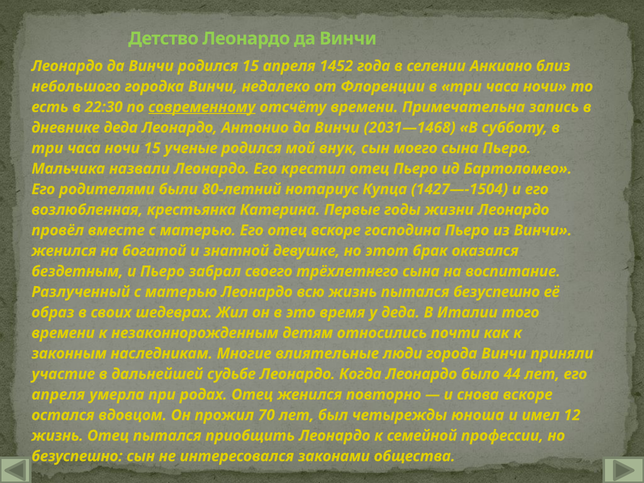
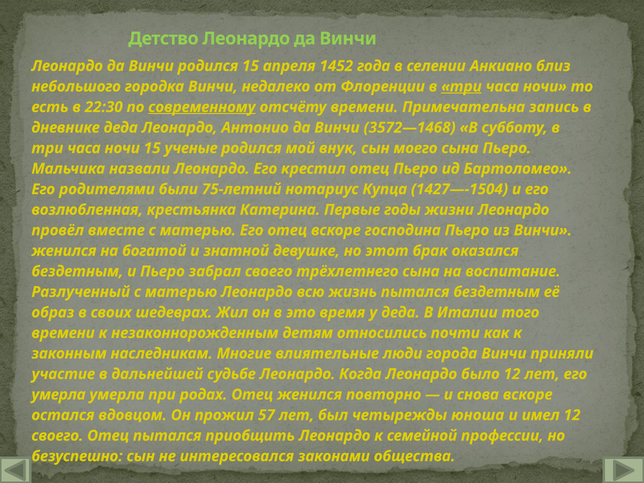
три underline: none -> present (461, 87)
2031—1468: 2031—1468 -> 3572—1468 (410, 128)
80-летний: 80-летний -> 75-летний (242, 189)
пытался безуспешно: безуспешно -> бездетным (497, 292)
было 44: 44 -> 12 (512, 374)
апреля: апреля -> умерла (58, 395)
70: 70 -> 57 (266, 415)
жизнь: жизнь -> своего (57, 436)
